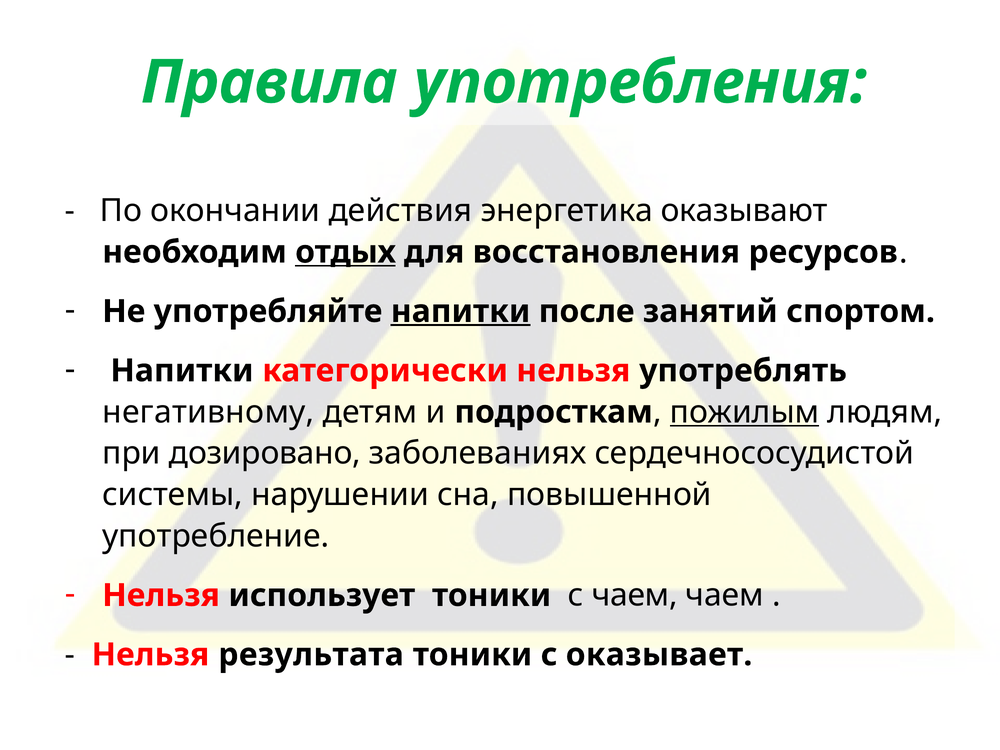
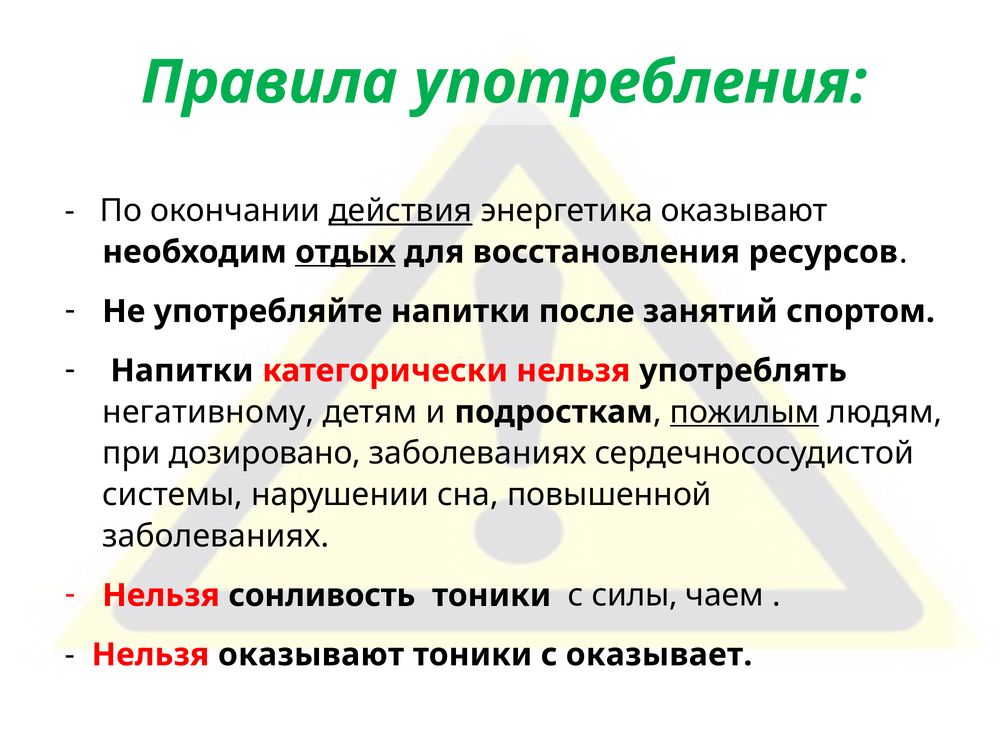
действия underline: none -> present (400, 211)
напитки underline: present -> none (461, 311)
употребление: употребление -> заболеваниях (216, 536)
использует: использует -> сонливость (322, 595)
с чаем: чаем -> силы (635, 595)
Нельзя результата: результата -> оказывают (311, 655)
